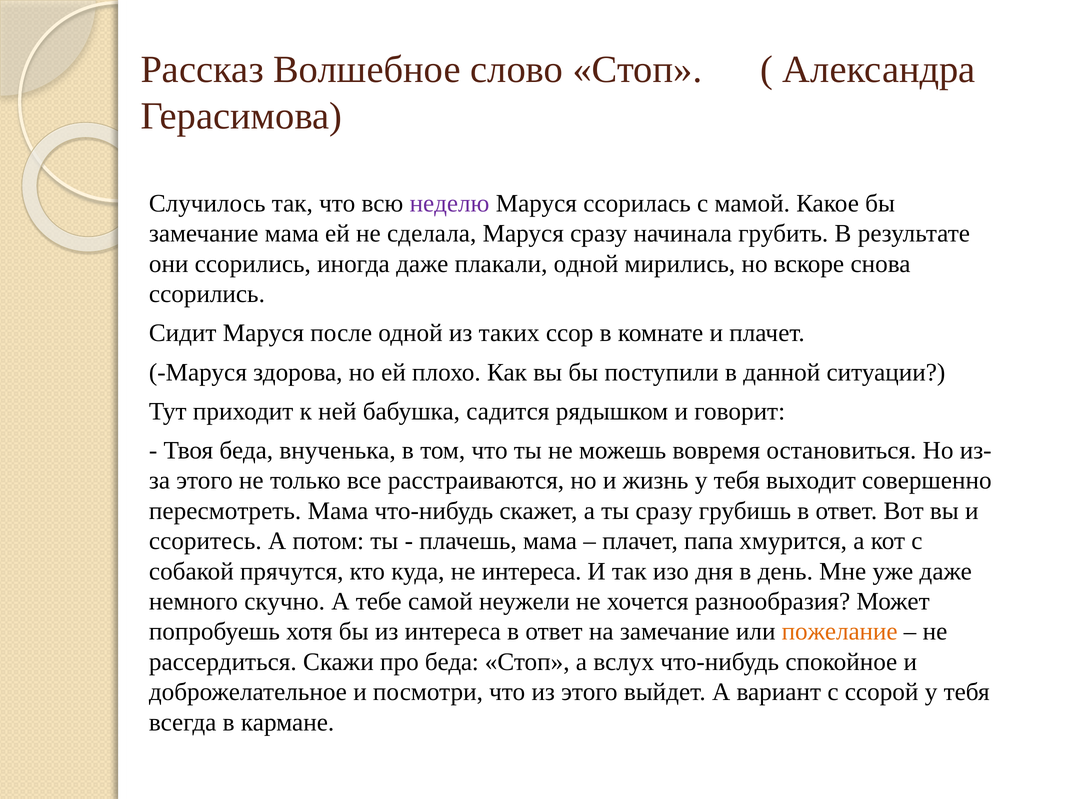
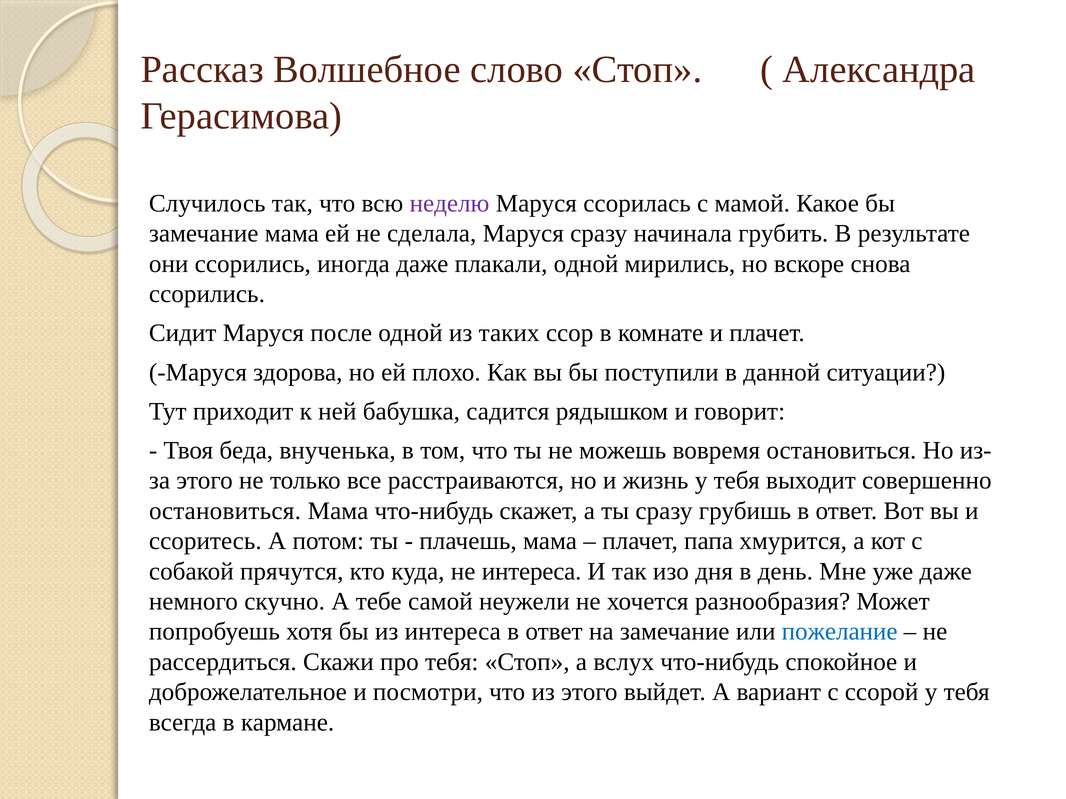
пересмотреть: пересмотреть -> остановиться (225, 511)
пожелание colour: orange -> blue (840, 632)
про беда: беда -> тебя (452, 662)
